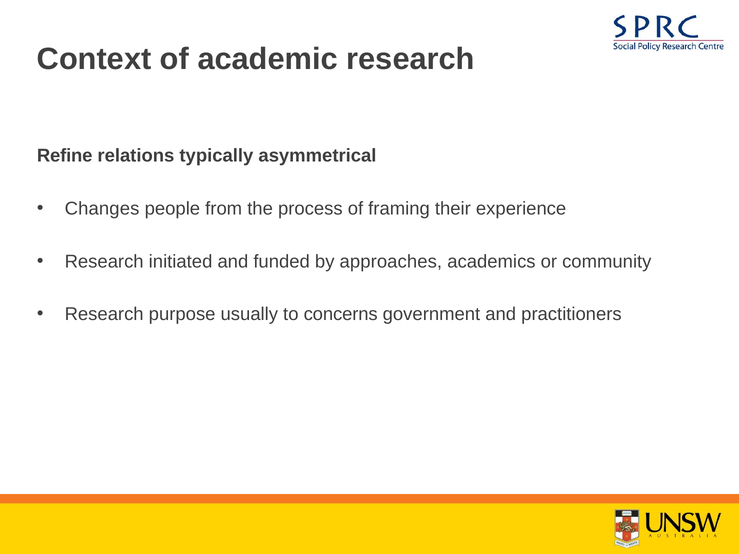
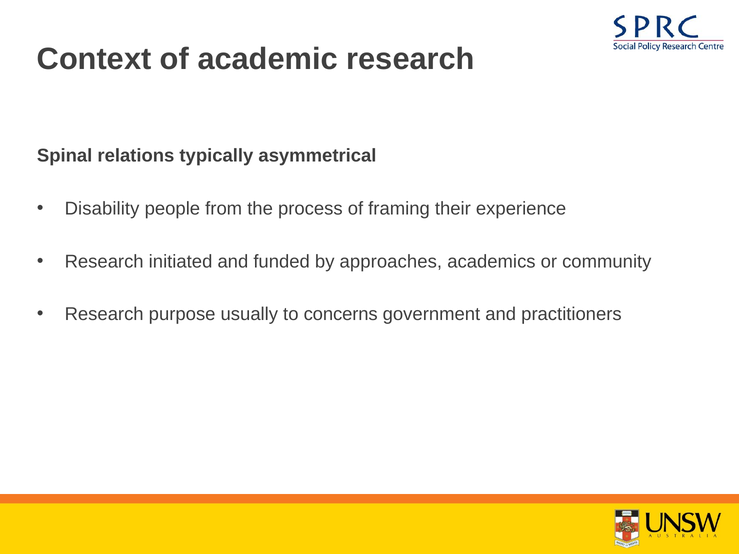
Refine: Refine -> Spinal (65, 156)
Changes: Changes -> Disability (102, 209)
